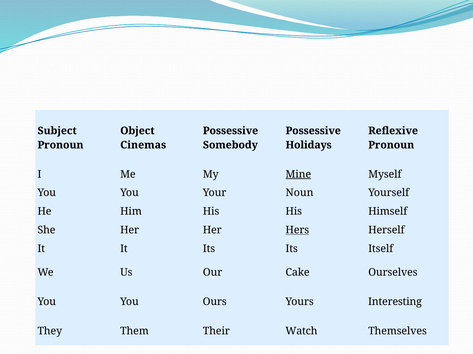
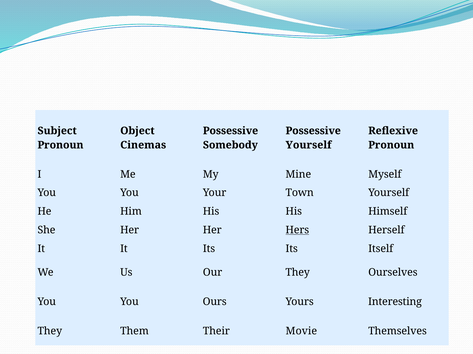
Holidays: Holidays -> Yourself (309, 145)
Mine underline: present -> none (298, 175)
Noun: Noun -> Town (300, 193)
Our Cake: Cake -> They (298, 273)
Watch: Watch -> Movie (301, 332)
